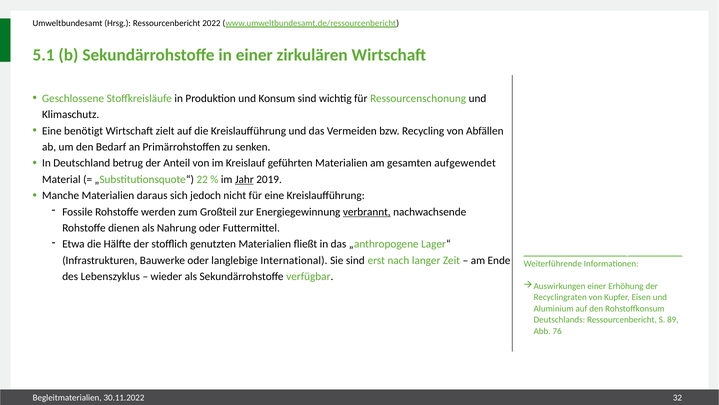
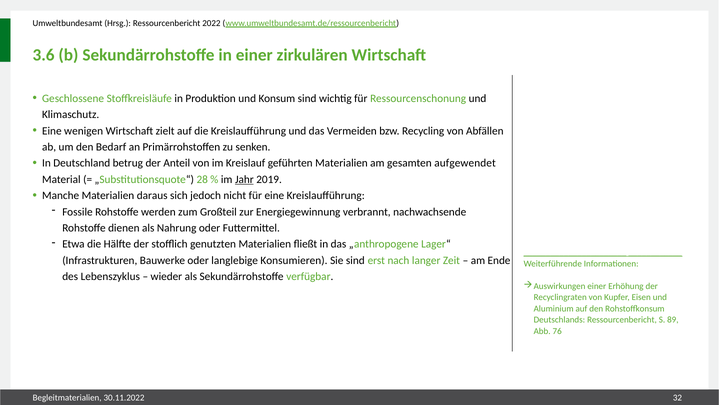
5.1: 5.1 -> 3.6 (44, 55)
benötigt: benötigt -> wenigen (84, 131)
22: 22 -> 28 (202, 179)
verbrannt underline: present -> none (367, 212)
International: International -> Konsumieren (294, 260)
